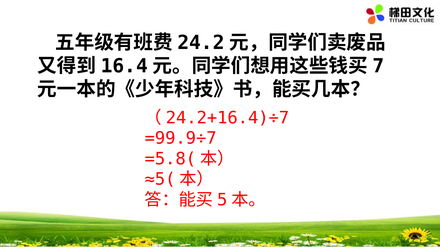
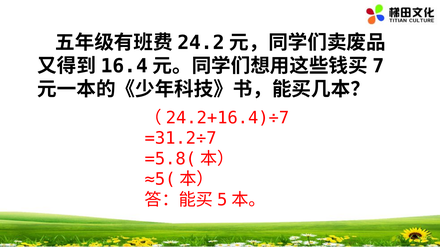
=99.9÷7: =99.9÷7 -> =31.2÷7 (181, 139)
